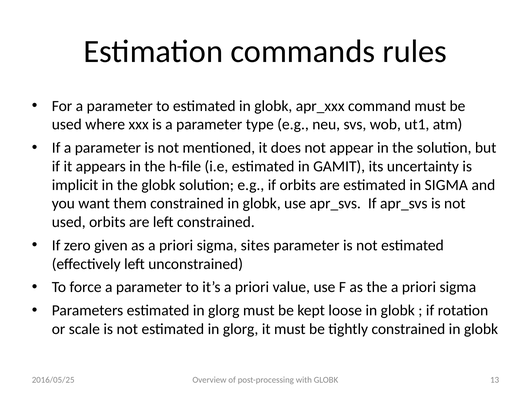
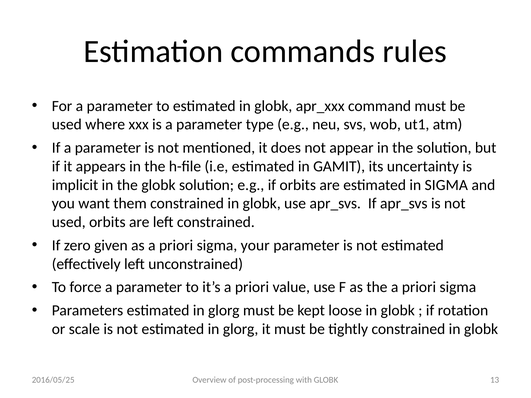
sites: sites -> your (255, 246)
